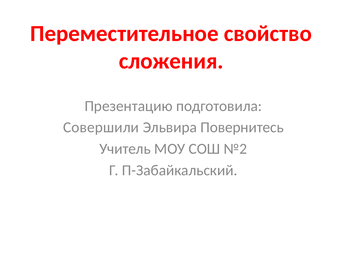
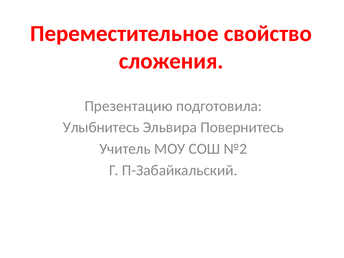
Совершили: Совершили -> Улыбнитесь (101, 127)
